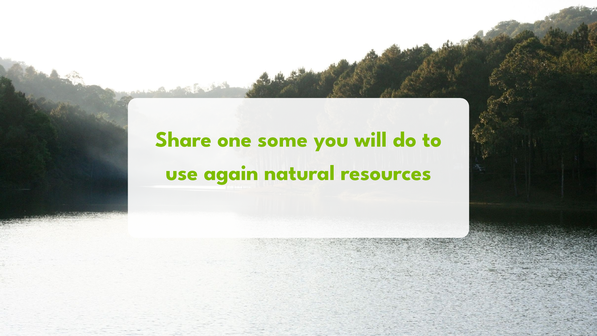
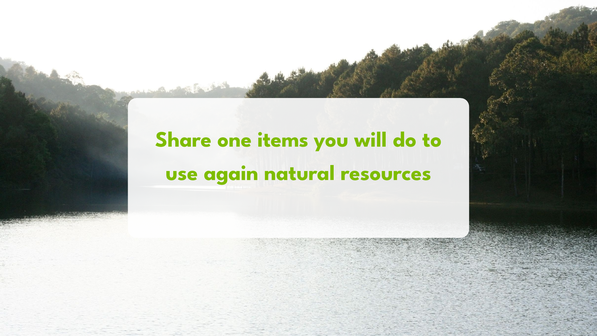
some: some -> items (283, 139)
